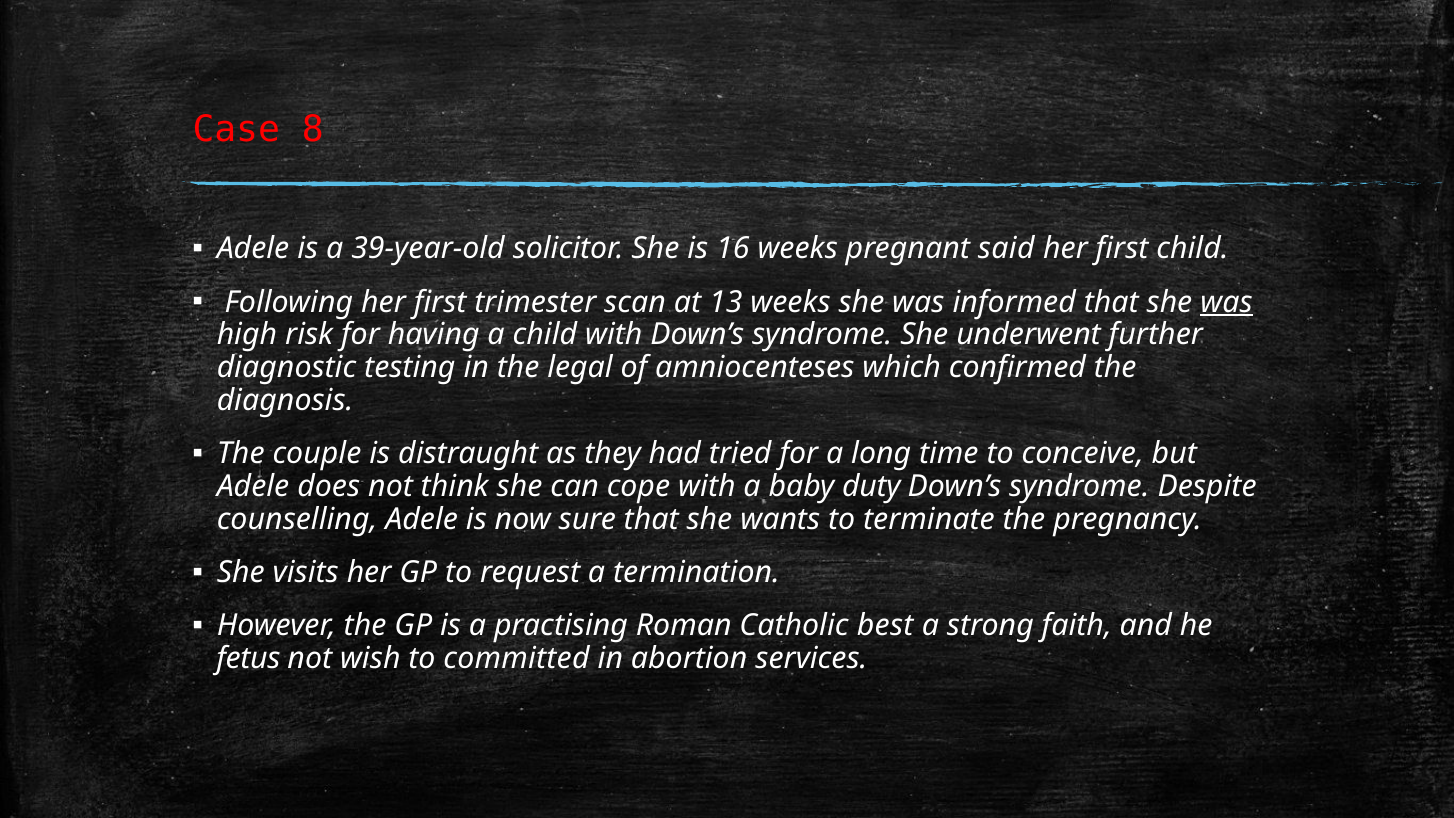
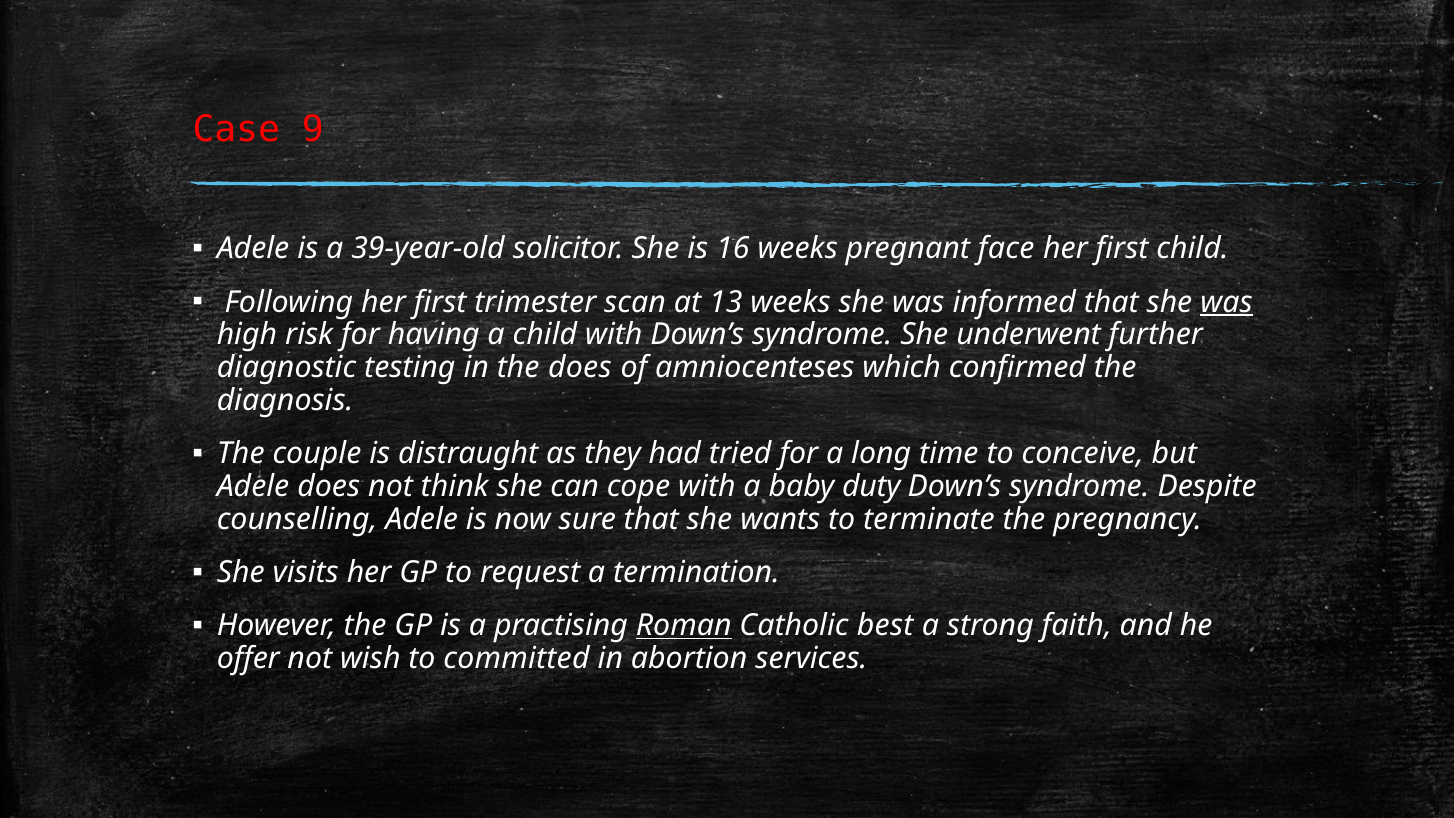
8: 8 -> 9 (313, 129)
said: said -> face (1006, 249)
the legal: legal -> does (580, 368)
Roman underline: none -> present (684, 625)
fetus: fetus -> offer (248, 658)
